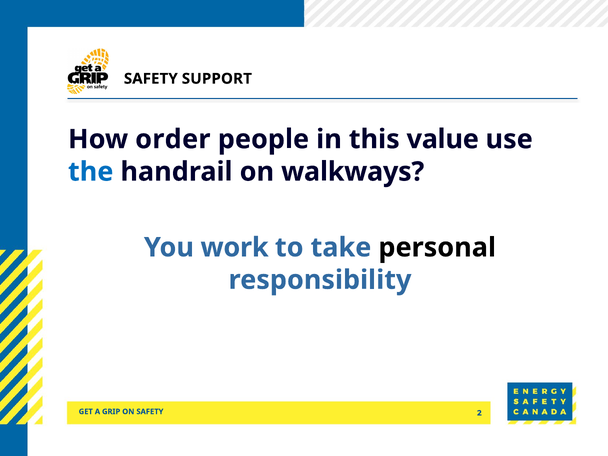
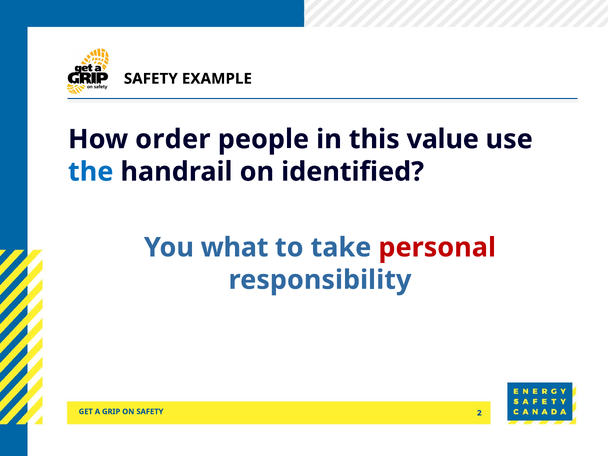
SUPPORT: SUPPORT -> EXAMPLE (217, 79)
walkways: walkways -> identified (353, 172)
work: work -> what (235, 247)
personal colour: black -> red (437, 247)
